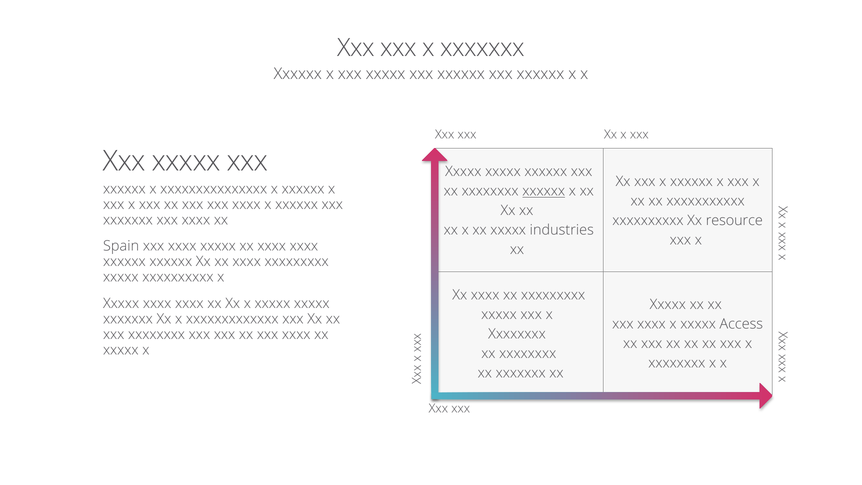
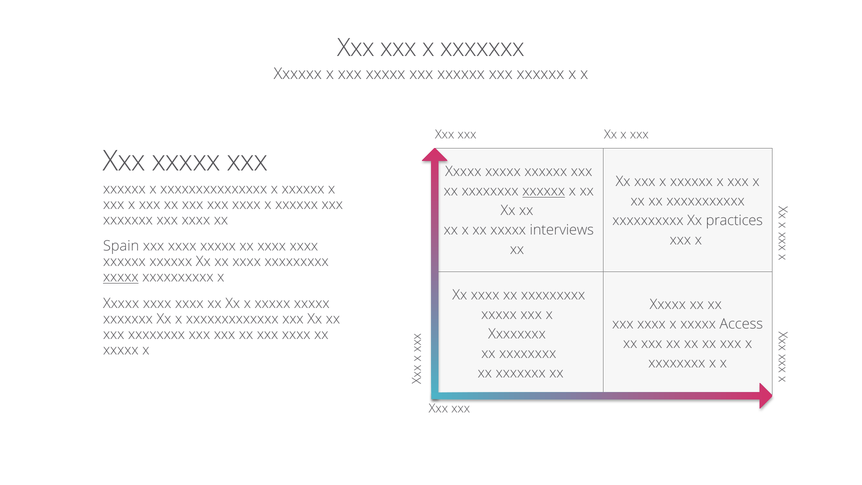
resource: resource -> practices (734, 220)
industries: industries -> interviews (562, 230)
xxxxx underline: none -> present (121, 277)
